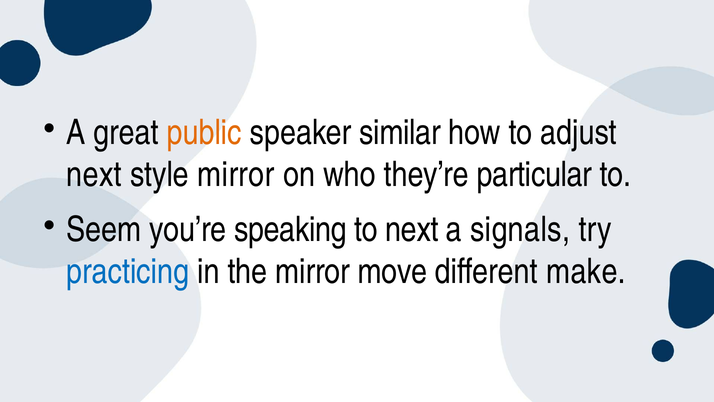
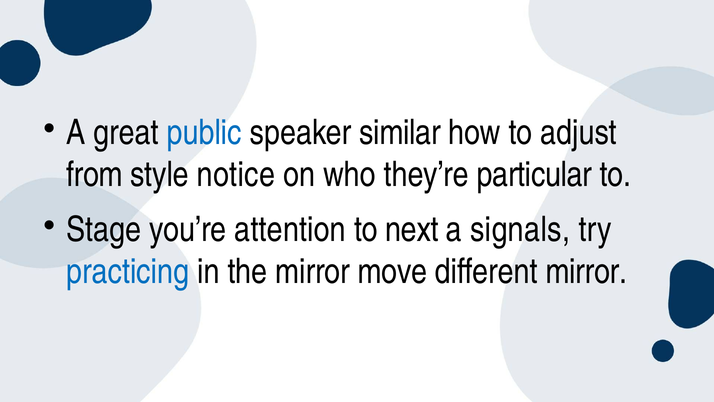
public colour: orange -> blue (204, 133)
next: next -> from (94, 175)
style mirror: mirror -> notice (236, 175)
Seem: Seem -> Stage (104, 230)
speaking: speaking -> attention (290, 230)
different make: make -> mirror (586, 272)
